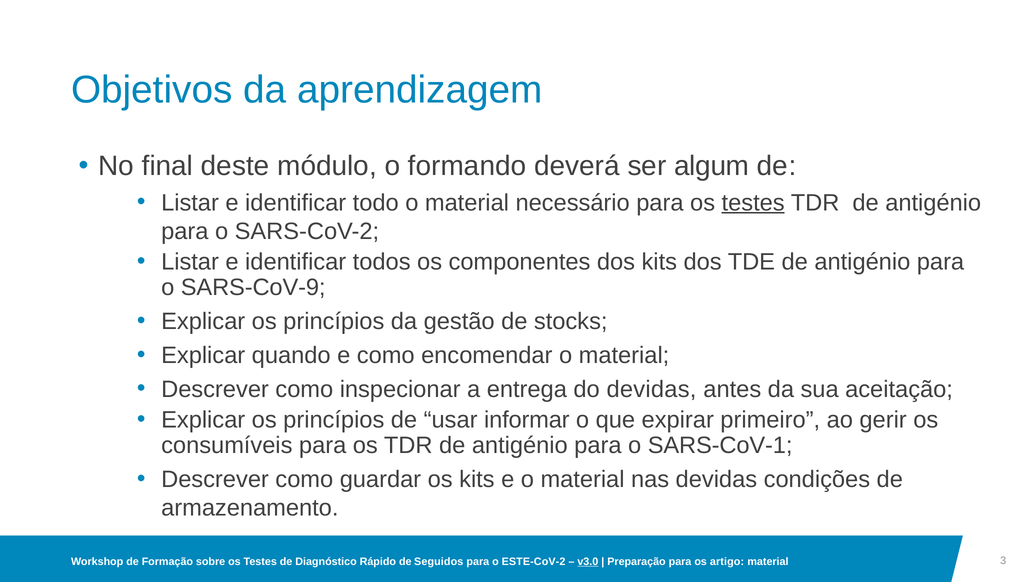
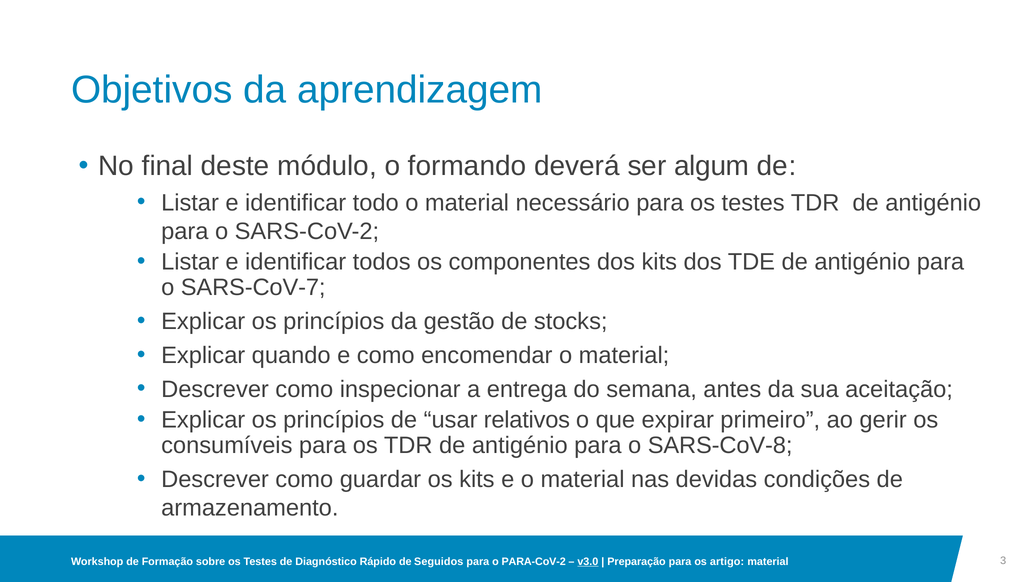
testes underline: present -> none (753, 203)
SARS-CoV-9: SARS-CoV-9 -> SARS-CoV-7 (253, 287)
do devidas: devidas -> semana (652, 389)
informar: informar -> relativos (527, 420)
SARS-CoV-1: SARS-CoV-1 -> SARS-CoV-8 (720, 445)
ESTE-CoV-2: ESTE-CoV-2 -> PARA-CoV-2 (534, 561)
